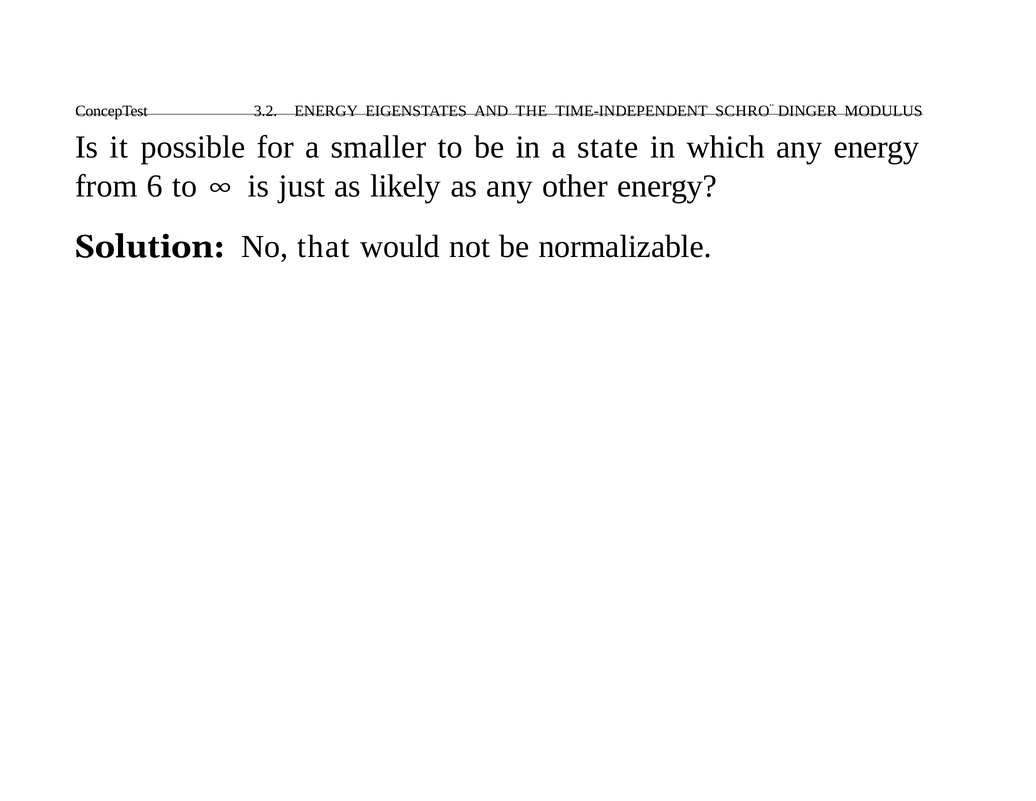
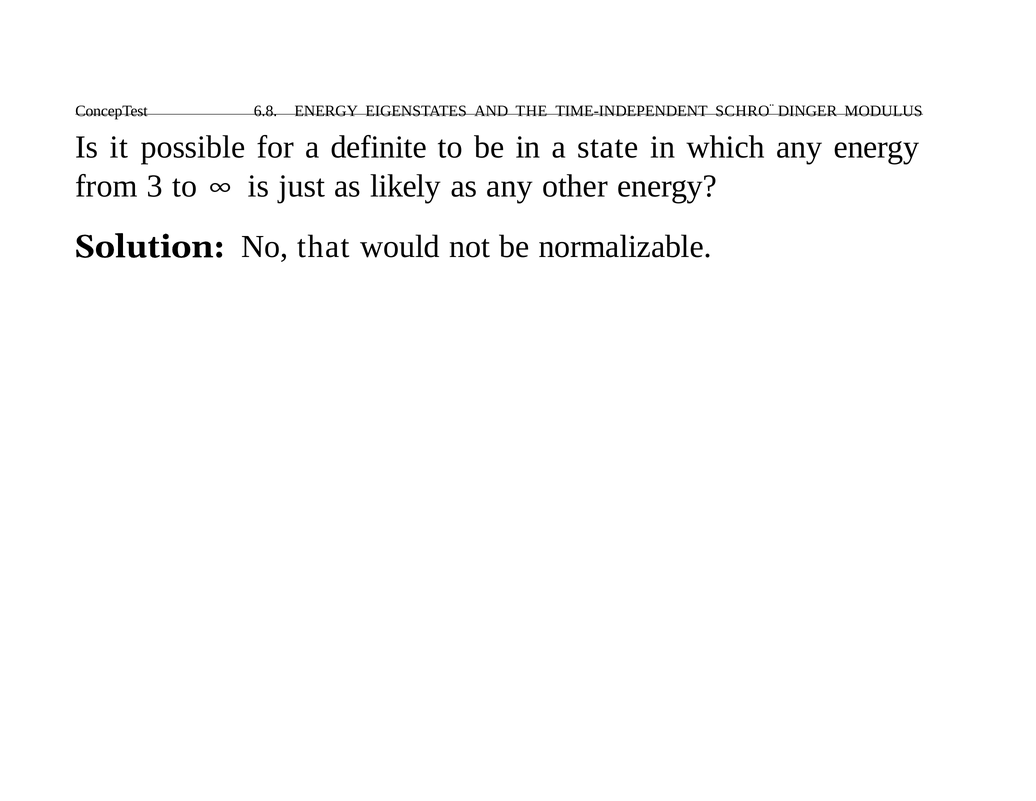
3.2: 3.2 -> 6.8 (266, 111)
smaller: smaller -> definite (379, 147)
6: 6 -> 3 (155, 186)
